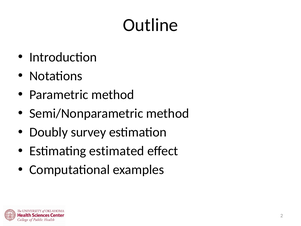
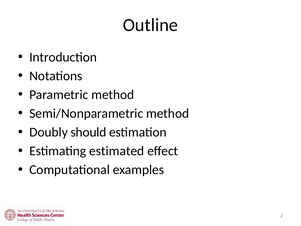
survey: survey -> should (88, 132)
